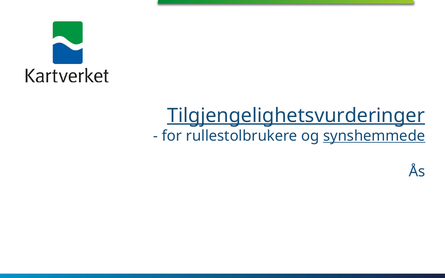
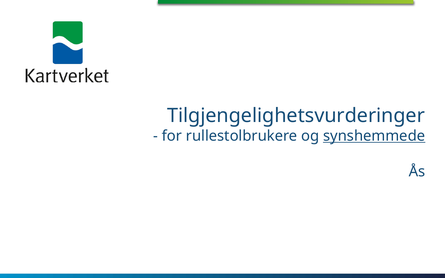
Tilgjengelighetsvurderinger underline: present -> none (296, 116)
